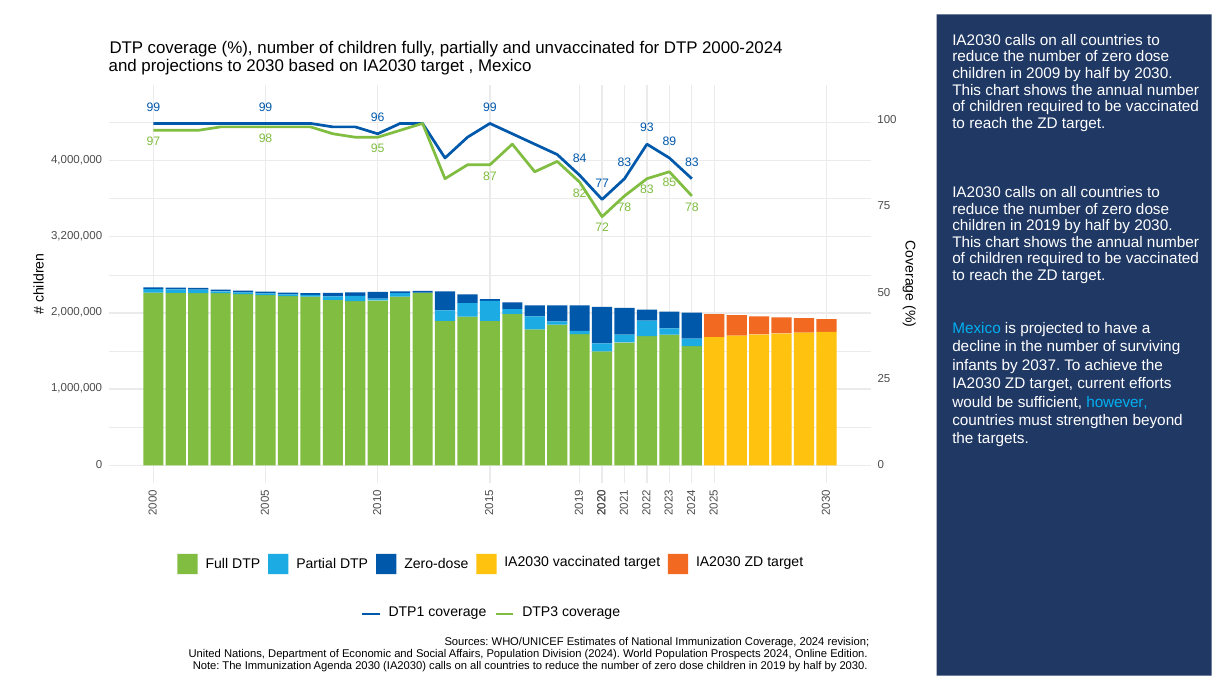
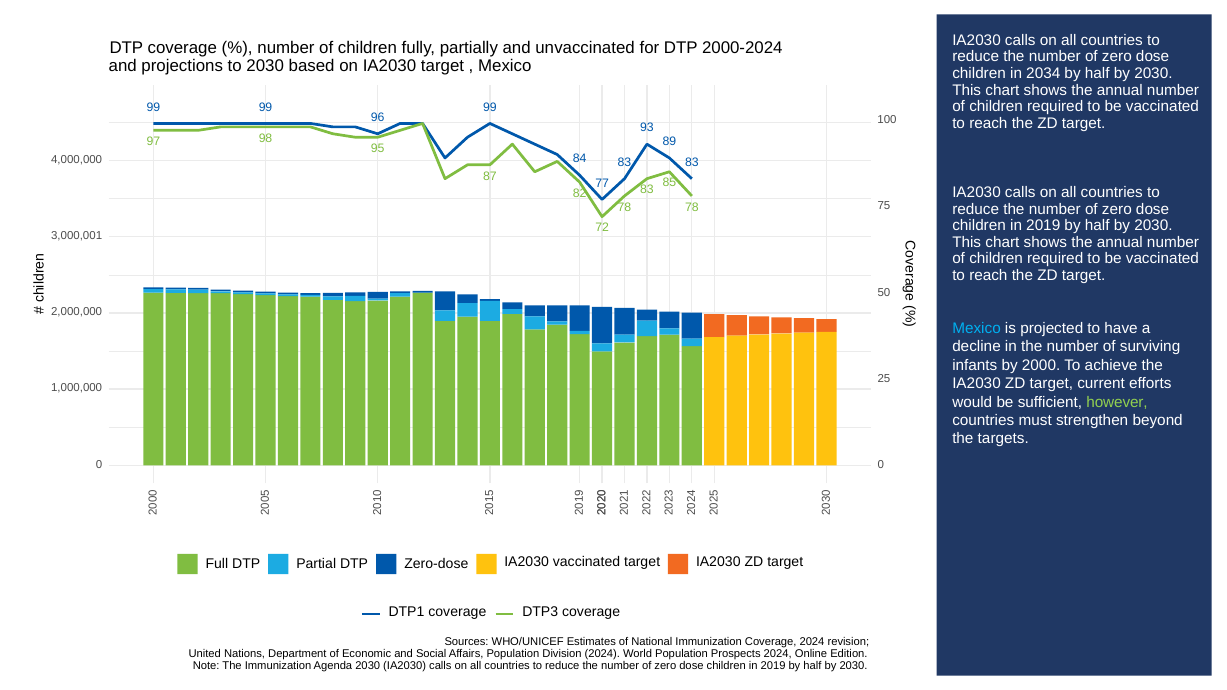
2009: 2009 -> 2034 (1043, 73)
3,200,000: 3,200,000 -> 3,000,001 (77, 236)
2037: 2037 -> 2000 (1041, 365)
however colour: light blue -> light green (1117, 402)
